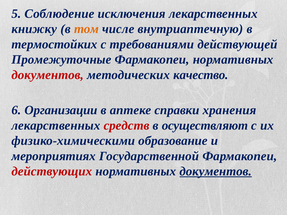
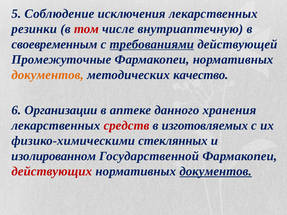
книжку: книжку -> резинки (34, 29)
том colour: orange -> red (86, 29)
термостойких: термостойких -> своевременным (54, 44)
требованиями underline: none -> present (152, 44)
документов colour: red -> orange (48, 75)
справки: справки -> данного (177, 110)
осуществляют: осуществляют -> изготовляемых (205, 126)
образование: образование -> стеклянных (173, 141)
мероприятиях: мероприятиях -> изолированном (54, 156)
